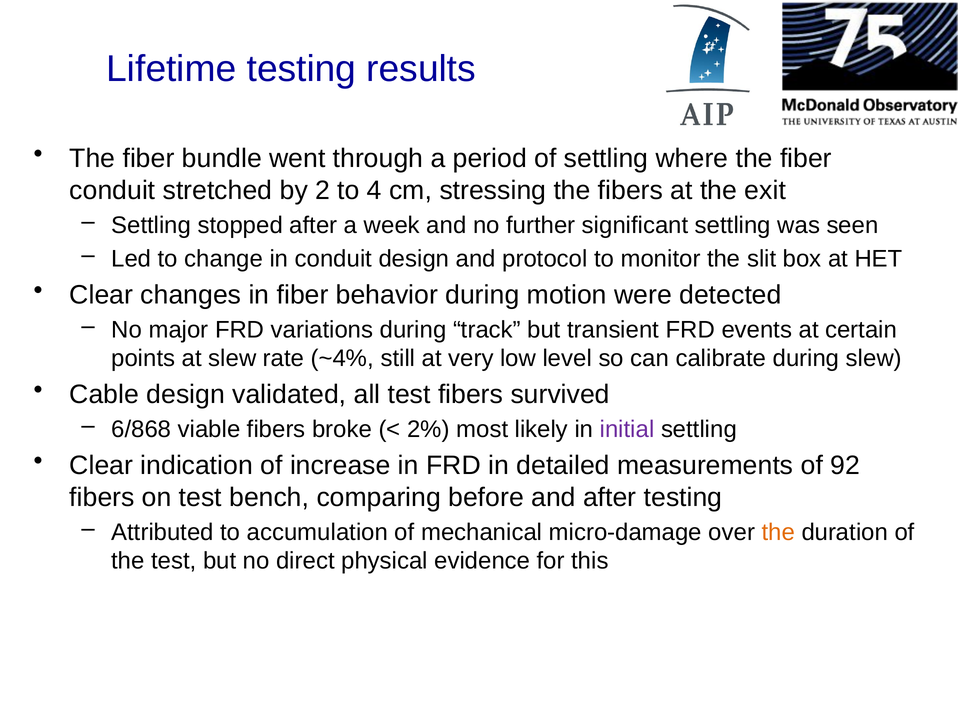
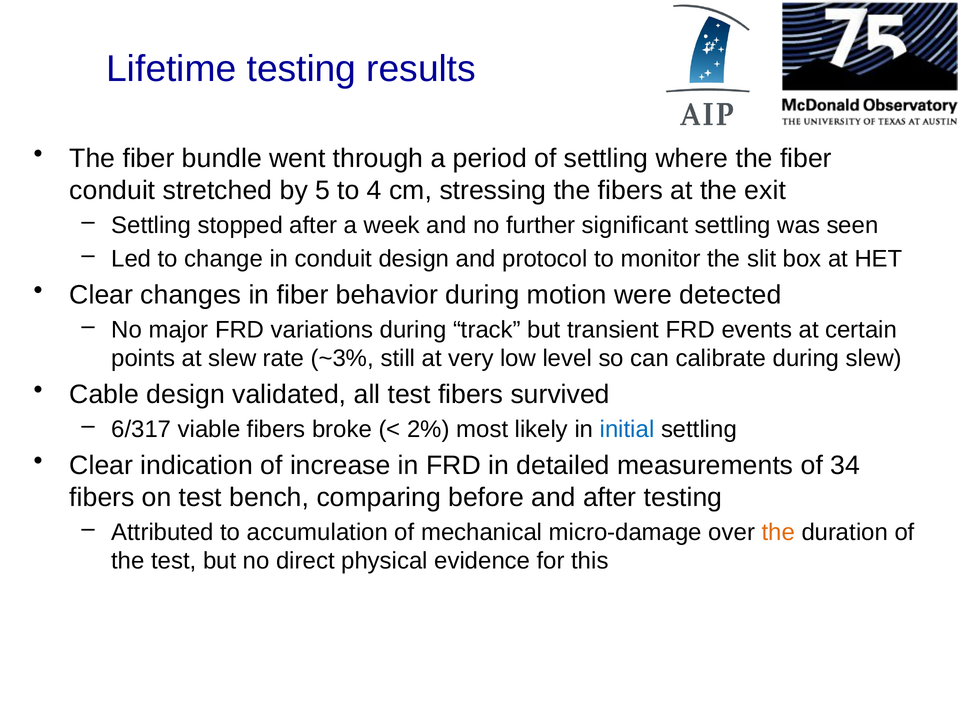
2: 2 -> 5 (323, 190)
~4%: ~4% -> ~3% (342, 358)
6/868: 6/868 -> 6/317 (141, 429)
initial colour: purple -> blue (627, 429)
92: 92 -> 34 (845, 465)
